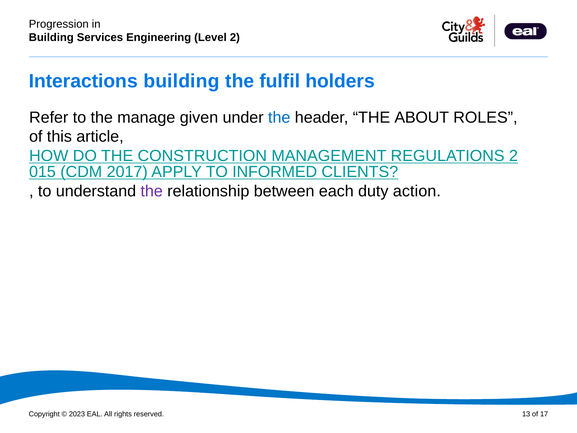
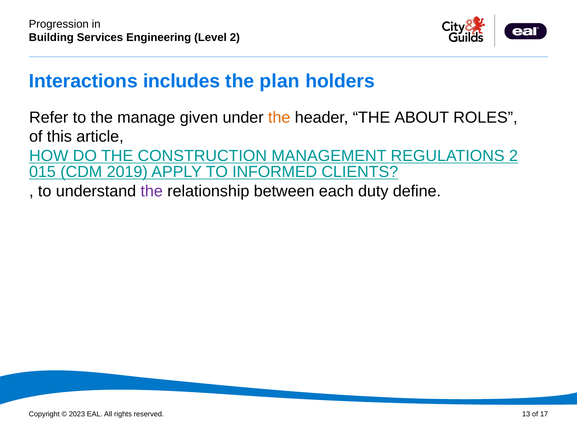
Interactions building: building -> includes (182, 81)
fulfil: fulfil -> plan (280, 81)
the colour: blue -> orange (279, 117)
2017: 2017 -> 2019 (127, 172)
action: action -> define (417, 191)
